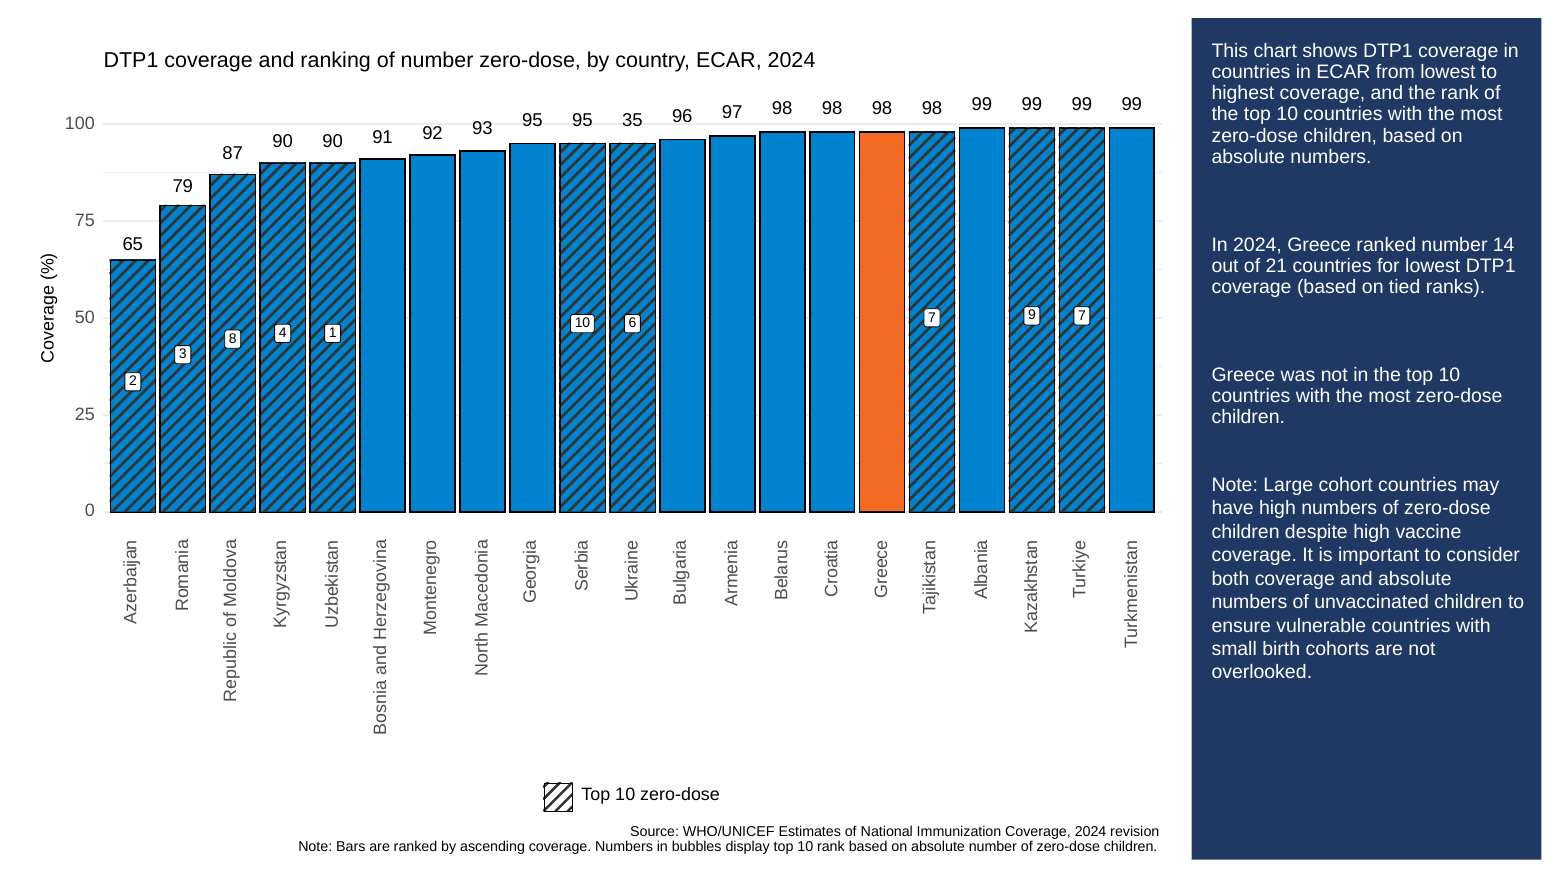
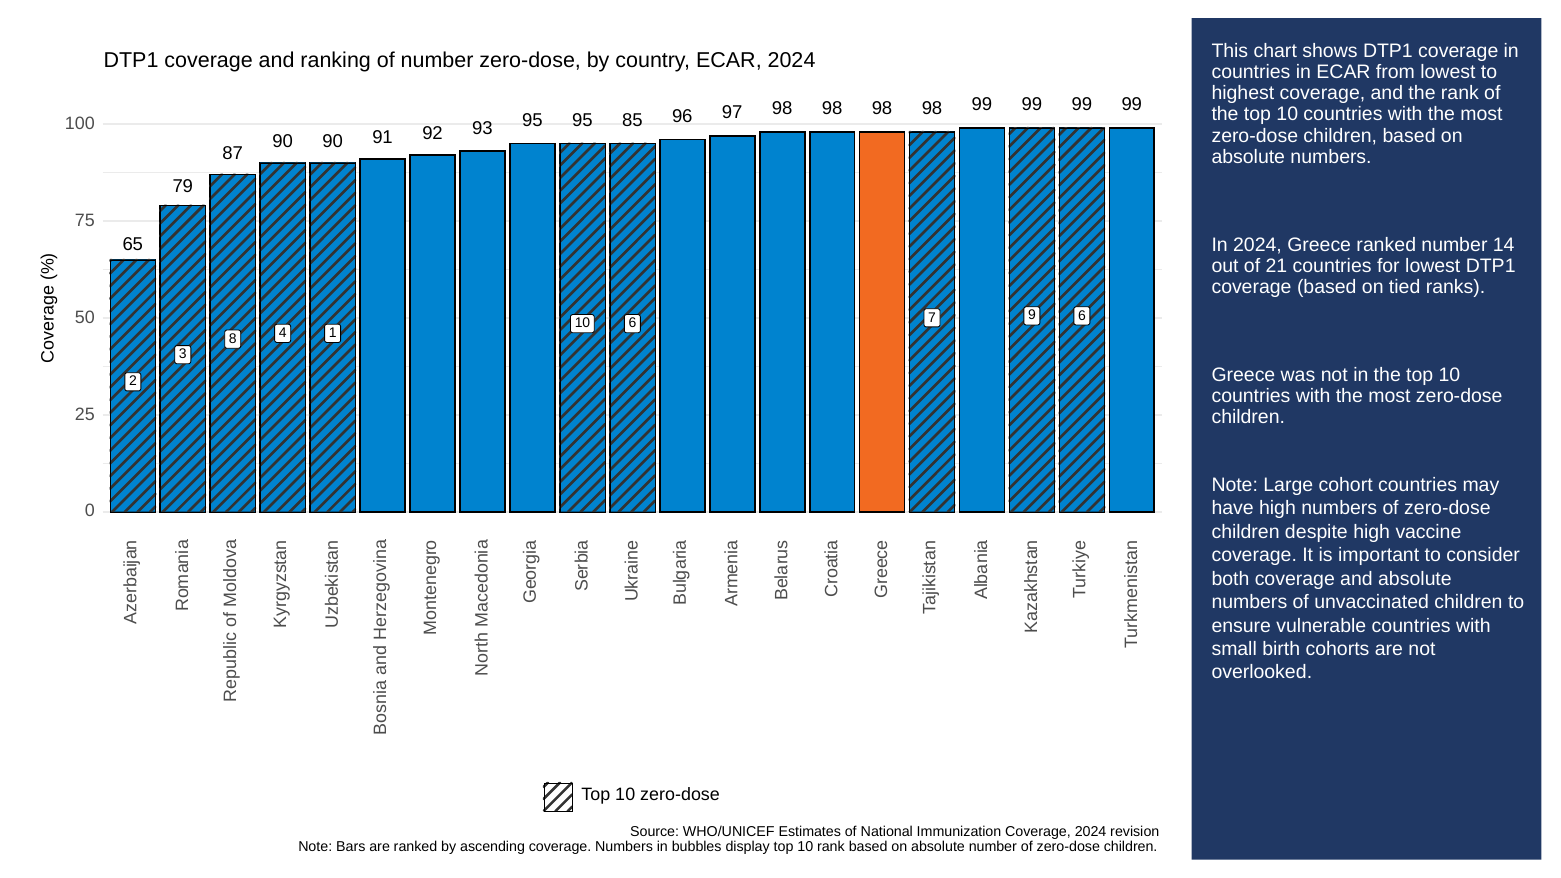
35: 35 -> 85 (632, 121)
7 7: 7 -> 6 (1082, 315)
